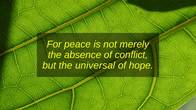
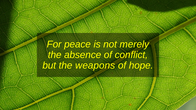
universal: universal -> weapons (95, 66)
